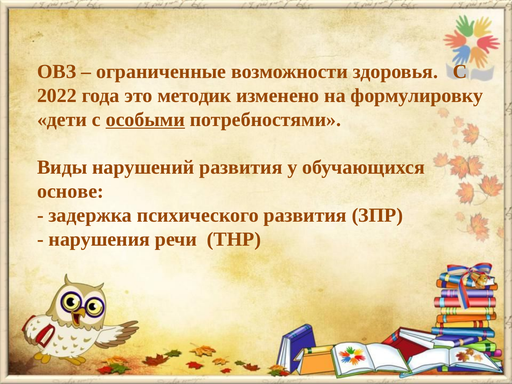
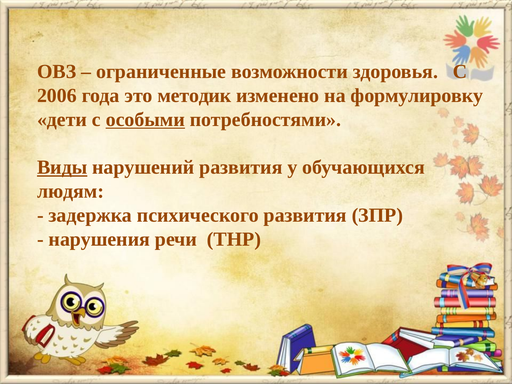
2022: 2022 -> 2006 (57, 96)
Виды underline: none -> present (62, 167)
основе: основе -> людям (71, 191)
